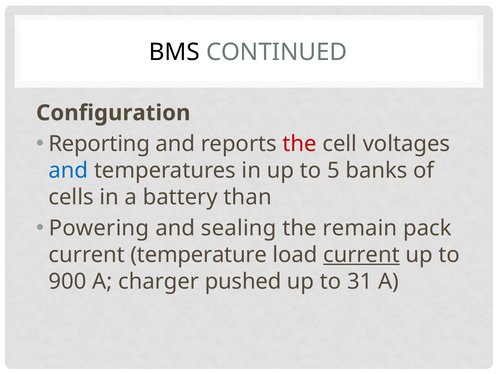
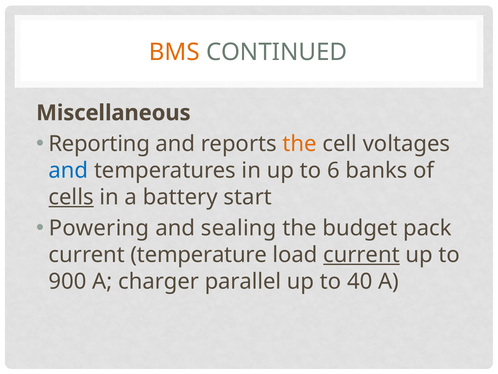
BMS colour: black -> orange (174, 52)
Configuration: Configuration -> Miscellaneous (113, 113)
the colour: red -> orange (300, 144)
5: 5 -> 6 (333, 170)
cells underline: none -> present (71, 197)
than: than -> start (248, 197)
remain: remain -> budget (360, 228)
pushed: pushed -> parallel (243, 281)
31: 31 -> 40 (360, 281)
